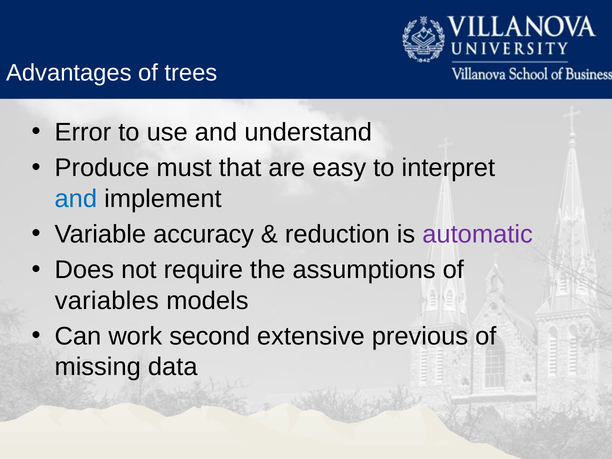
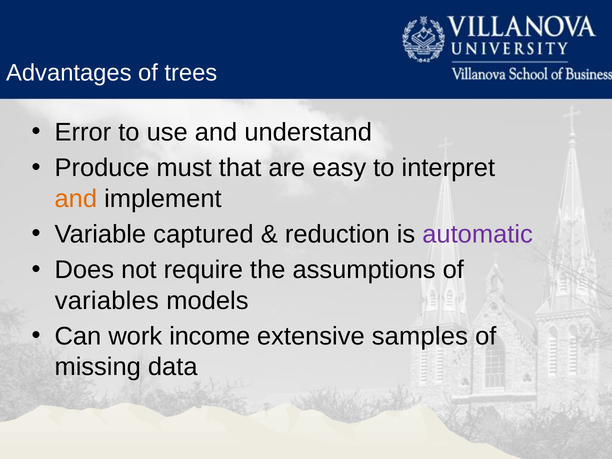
and colour: blue -> orange (76, 199)
accuracy: accuracy -> captured (203, 234)
second: second -> income (210, 336)
previous: previous -> samples (420, 336)
